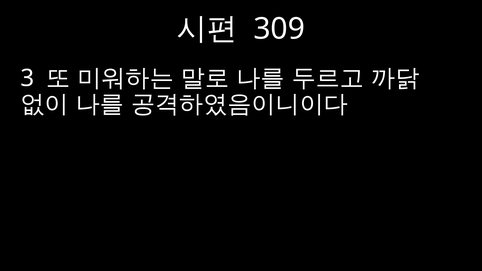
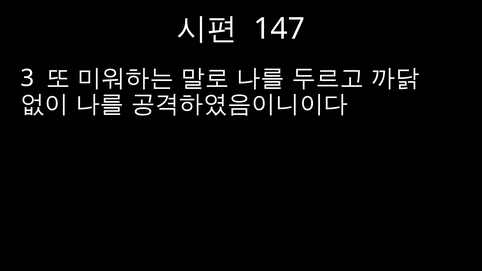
309: 309 -> 147 (279, 29)
